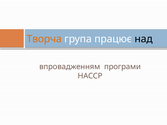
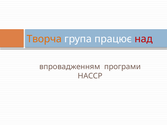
над colour: black -> red (144, 39)
